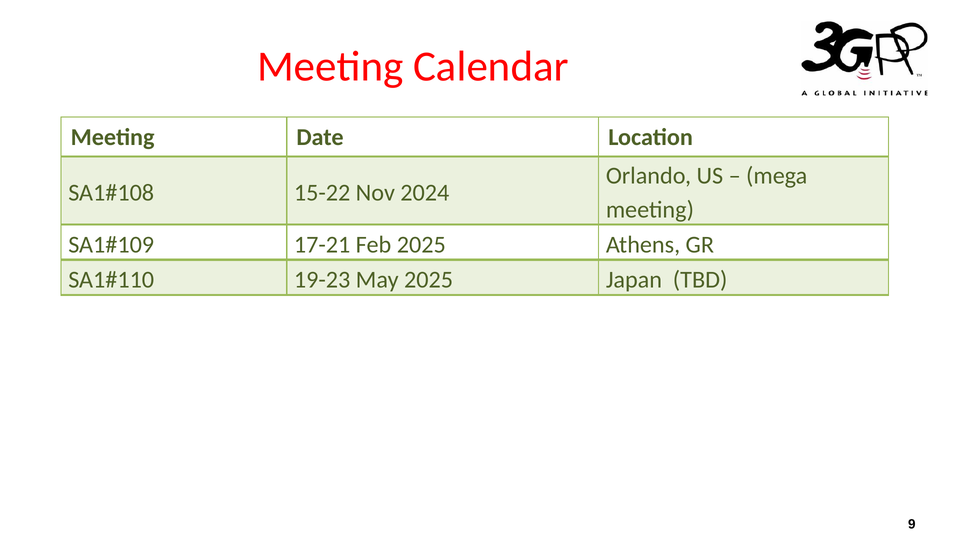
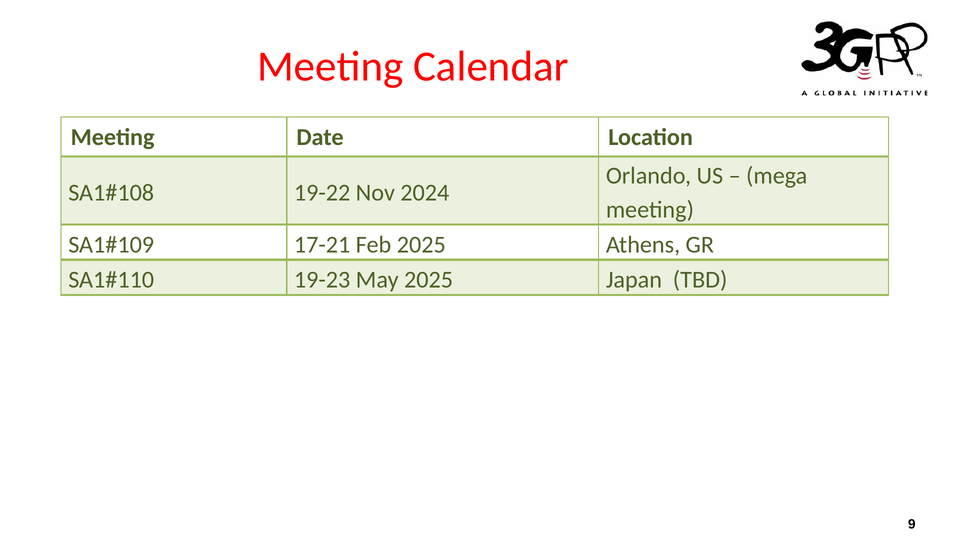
15-22: 15-22 -> 19-22 (322, 193)
